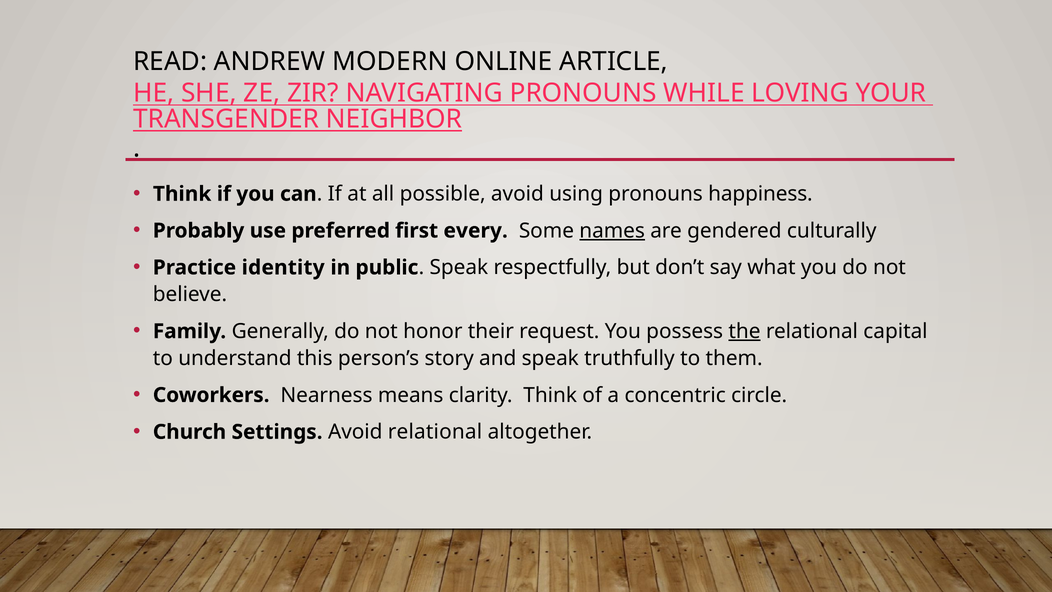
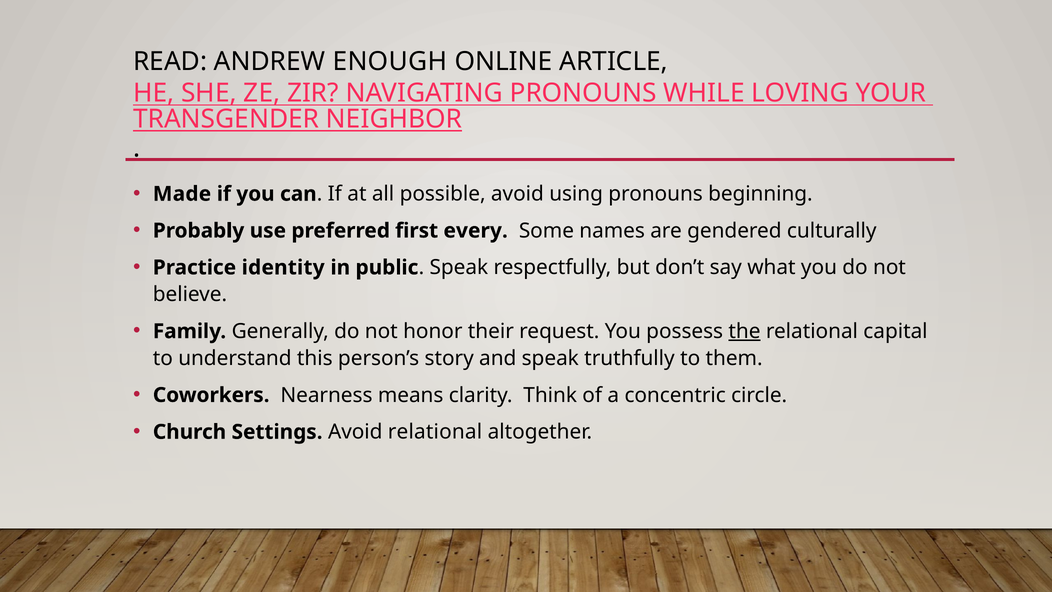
MODERN: MODERN -> ENOUGH (390, 62)
Think: Think -> Made (182, 194)
happiness: happiness -> beginning (760, 194)
names underline: present -> none (612, 231)
